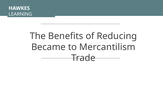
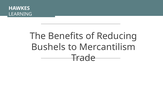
Became: Became -> Bushels (48, 47)
